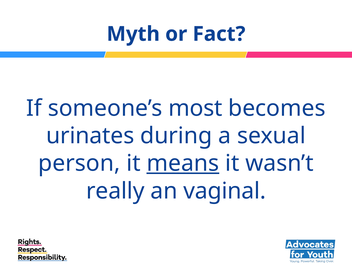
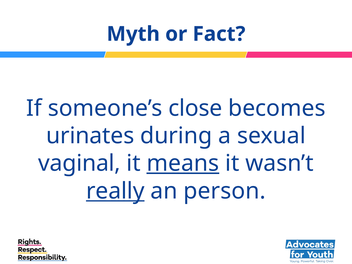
most: most -> close (195, 108)
person: person -> vaginal (79, 163)
really underline: none -> present (115, 191)
vaginal: vaginal -> person (225, 191)
